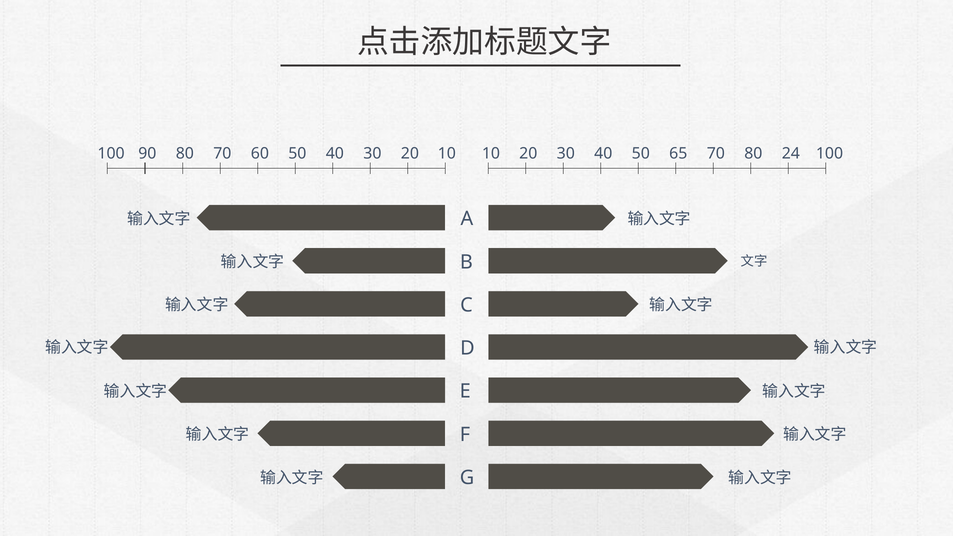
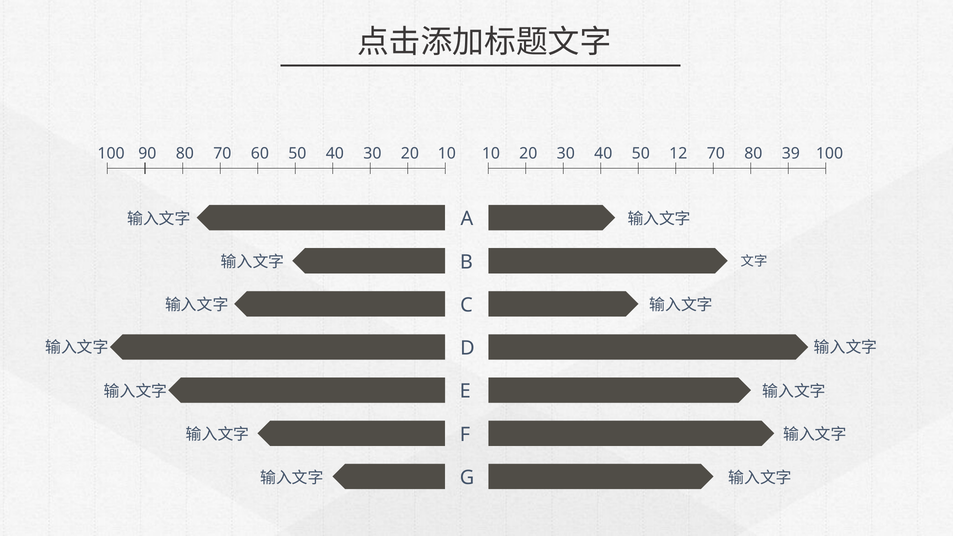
65: 65 -> 12 (678, 154)
24: 24 -> 39 (791, 154)
